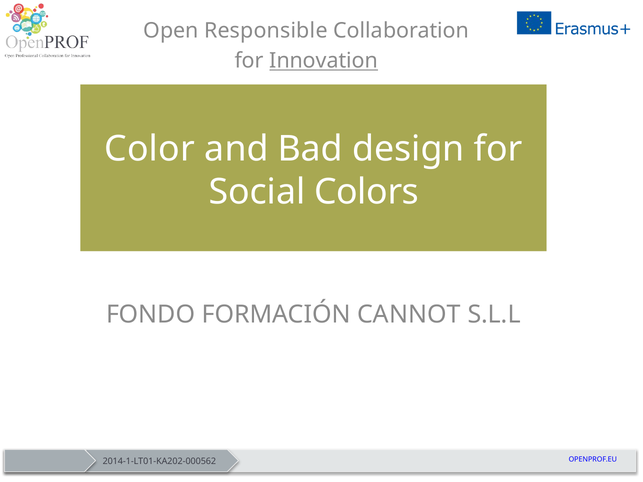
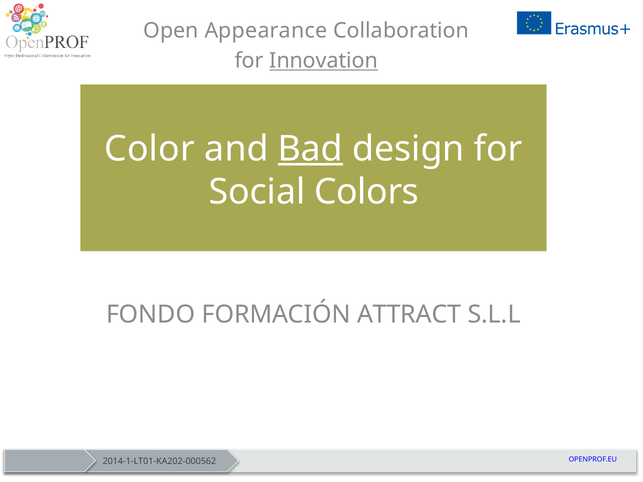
Responsible: Responsible -> Appearance (266, 31)
Bad underline: none -> present (310, 149)
CANNOT: CANNOT -> ATTRACT (409, 315)
